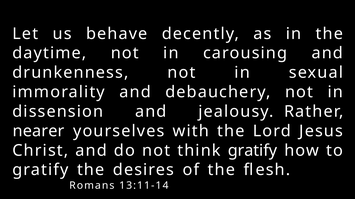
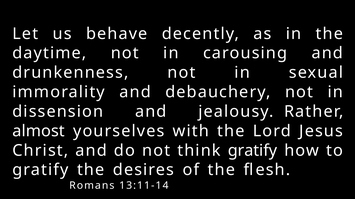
nearer: nearer -> almost (39, 131)
